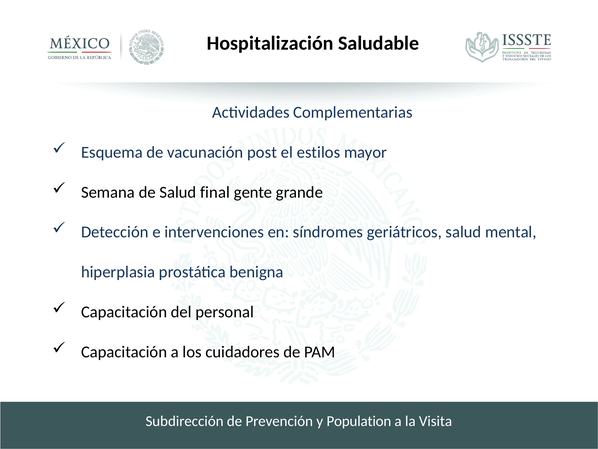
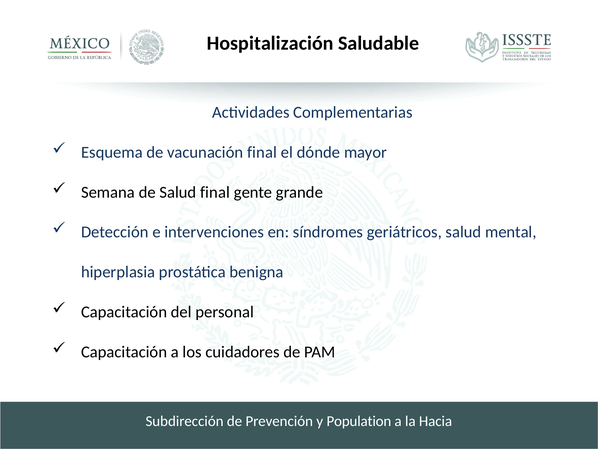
vacunación post: post -> final (262, 152)
estilos: estilos -> dónde (319, 152)
Visita: Visita -> Hacia (436, 421)
